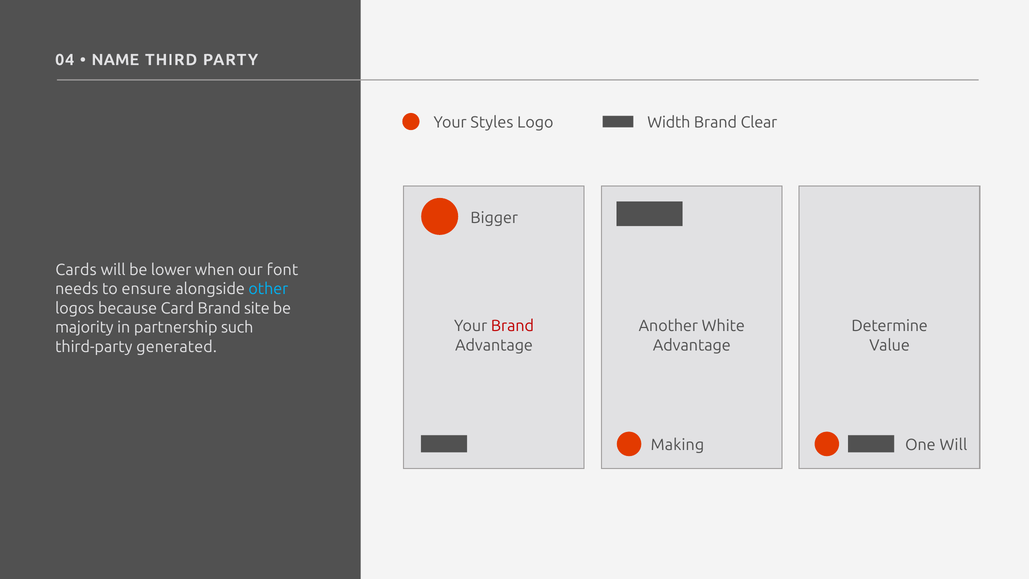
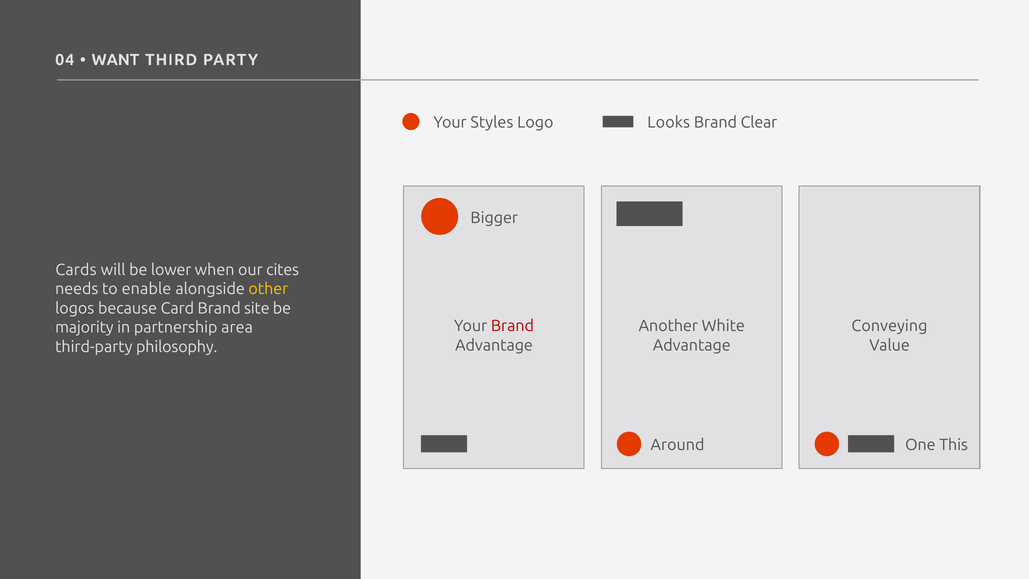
NAME: NAME -> WANT (115, 60)
Width: Width -> Looks (669, 123)
font: font -> cites (283, 270)
ensure: ensure -> enable (147, 289)
other colour: light blue -> yellow (268, 289)
Determine: Determine -> Conveying (889, 326)
such: such -> area (237, 327)
generated: generated -> philosophy (177, 347)
Making: Making -> Around (678, 445)
One Will: Will -> This (954, 445)
